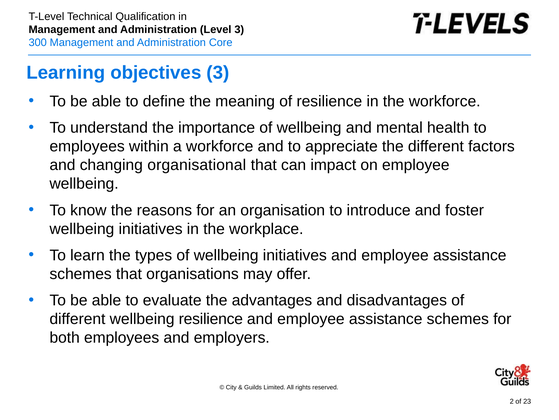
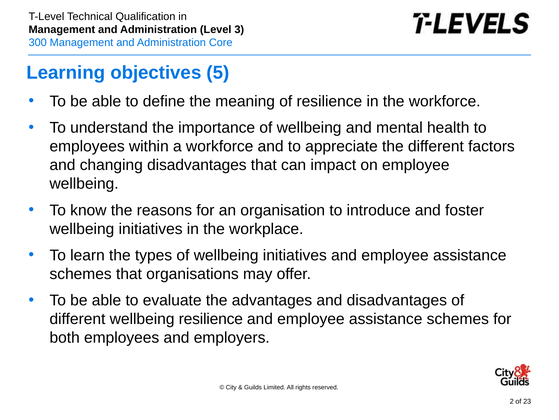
objectives 3: 3 -> 5 (218, 72)
changing organisational: organisational -> disadvantages (197, 165)
